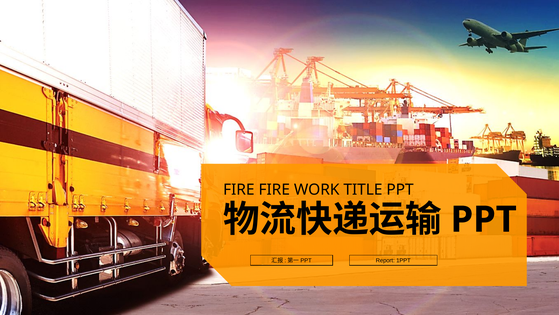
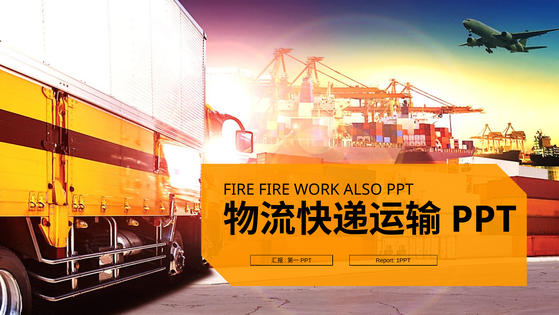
TITLE: TITLE -> ALSO (363, 189)
